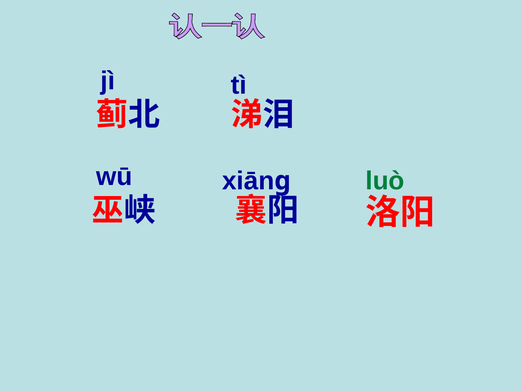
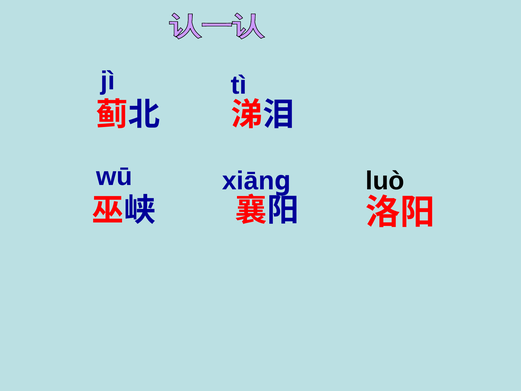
luò colour: green -> black (385, 181)
